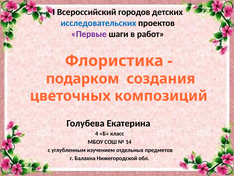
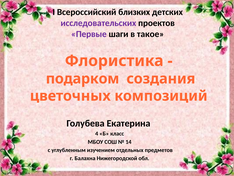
городов: городов -> близких (134, 12)
исследовательских colour: blue -> purple (98, 23)
работ: работ -> такое (151, 34)
